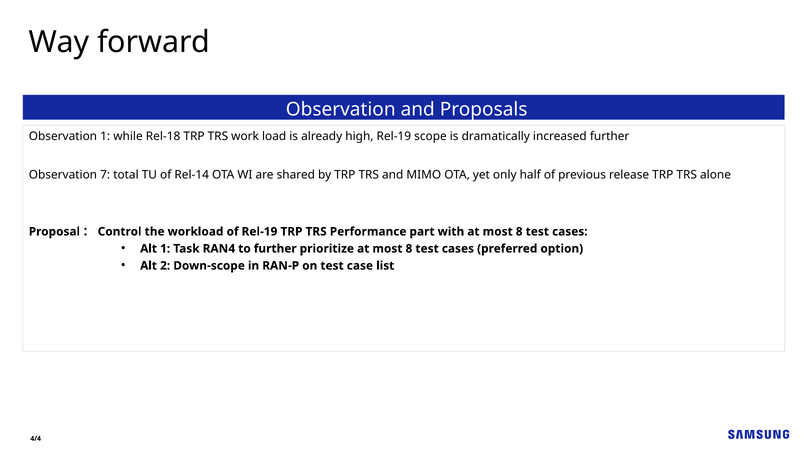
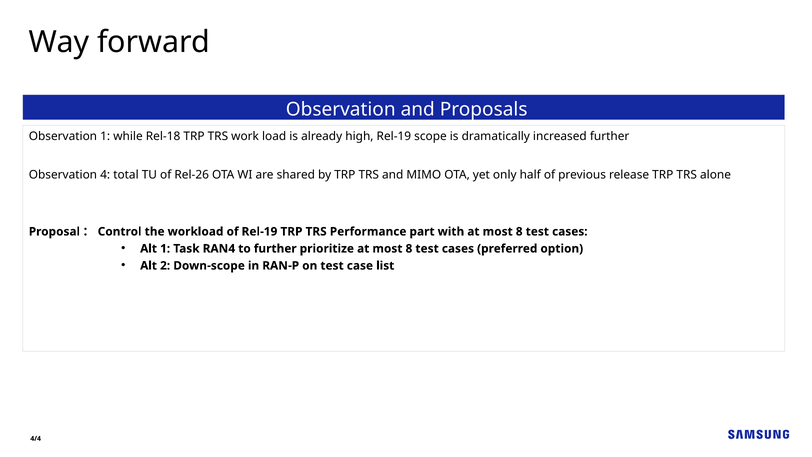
7: 7 -> 4 (105, 175)
Rel-14: Rel-14 -> Rel-26 (192, 175)
